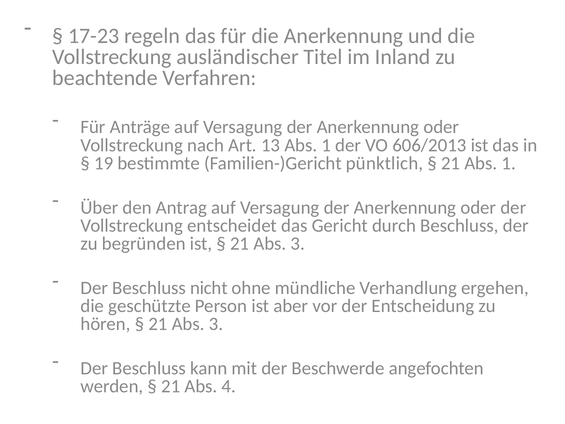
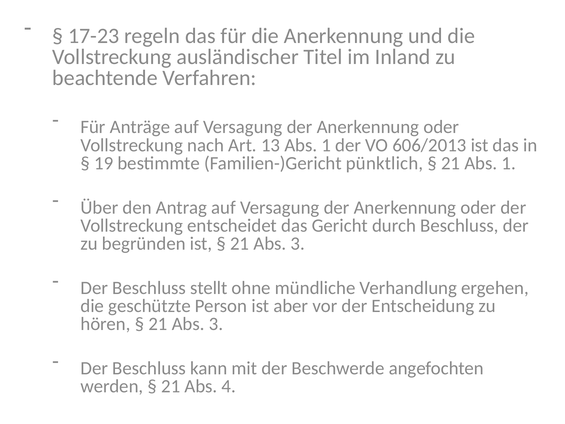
nicht: nicht -> stellt (209, 288)
